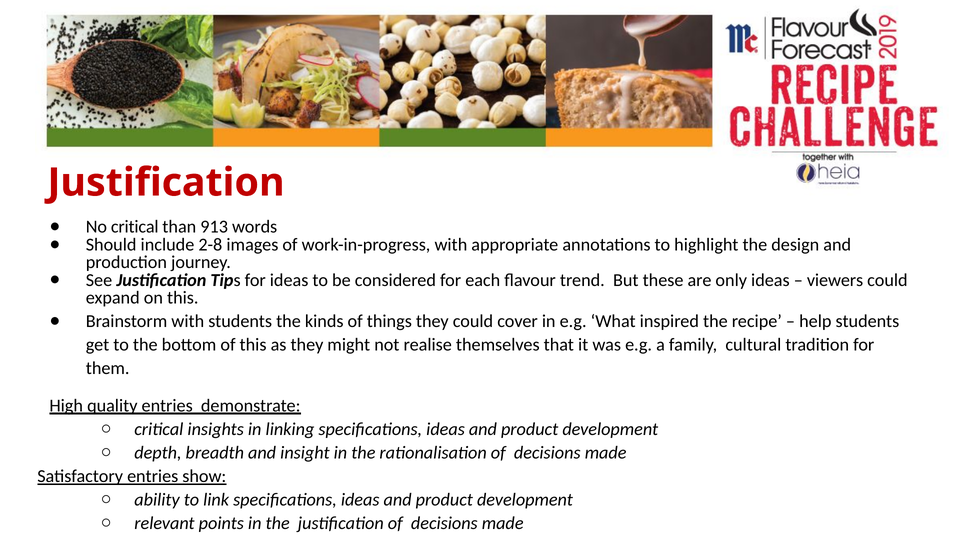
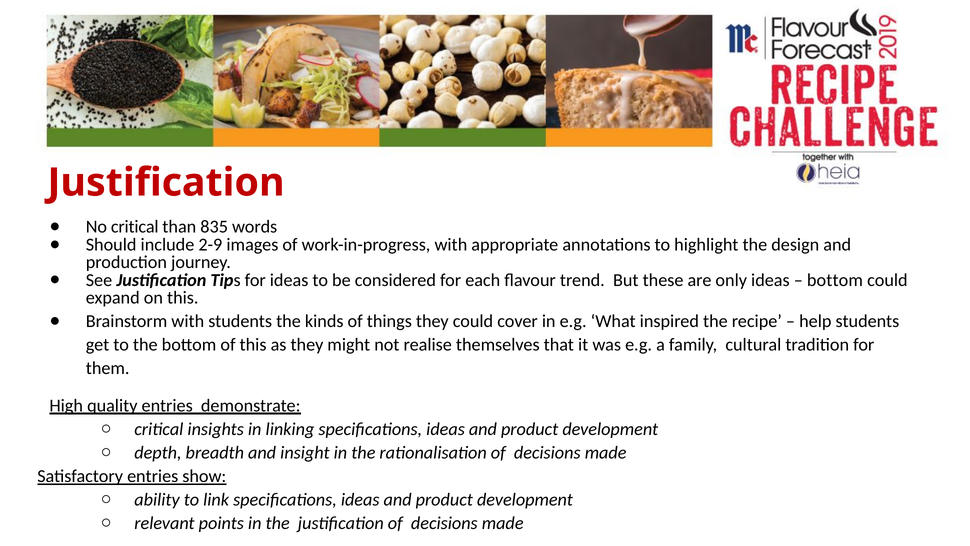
913: 913 -> 835 (214, 227)
2-8: 2-8 -> 2-9 (210, 244)
viewers: viewers -> bottom (835, 280)
